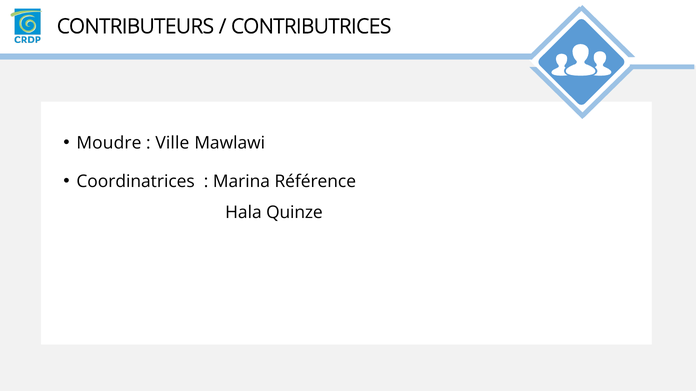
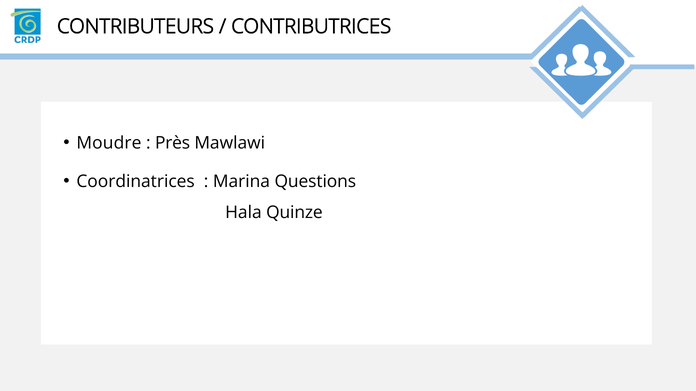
Ville: Ville -> Près (173, 143)
Référence: Référence -> Questions (315, 182)
